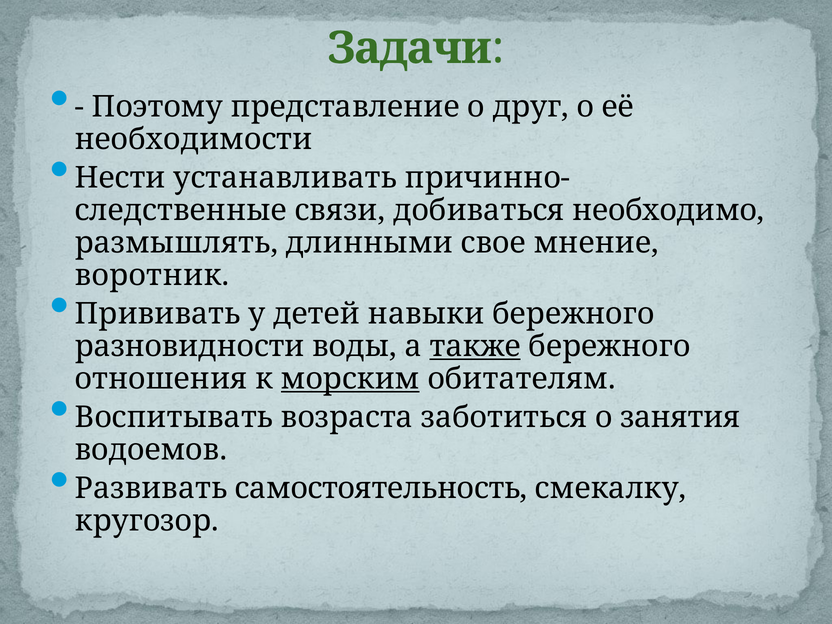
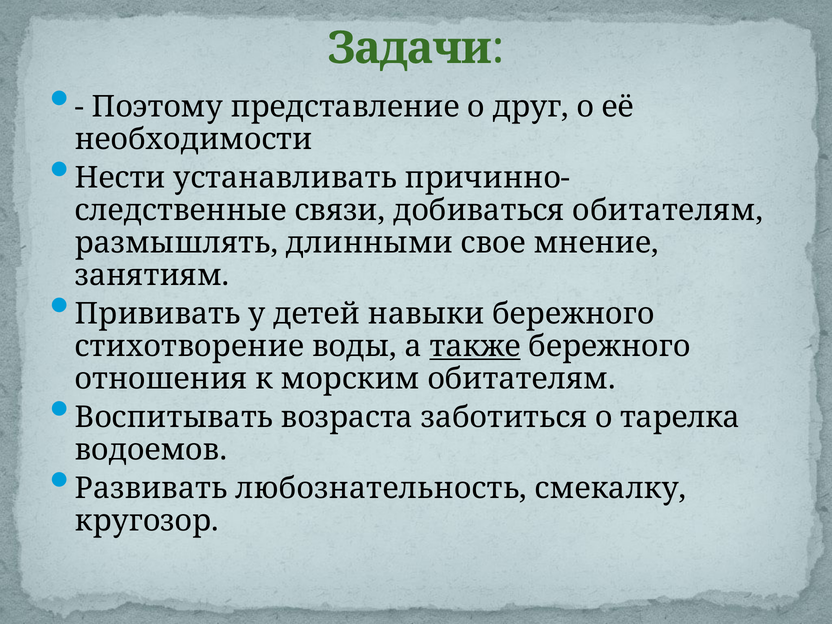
добиваться необходимо: необходимо -> обитателям (668, 210)
воротник: воротник -> занятиям (152, 275)
разновидности: разновидности -> стихотворение (190, 346)
морским underline: present -> none (350, 379)
занятия: занятия -> тарелка (680, 417)
самостоятельность: самостоятельность -> любознательность (381, 489)
